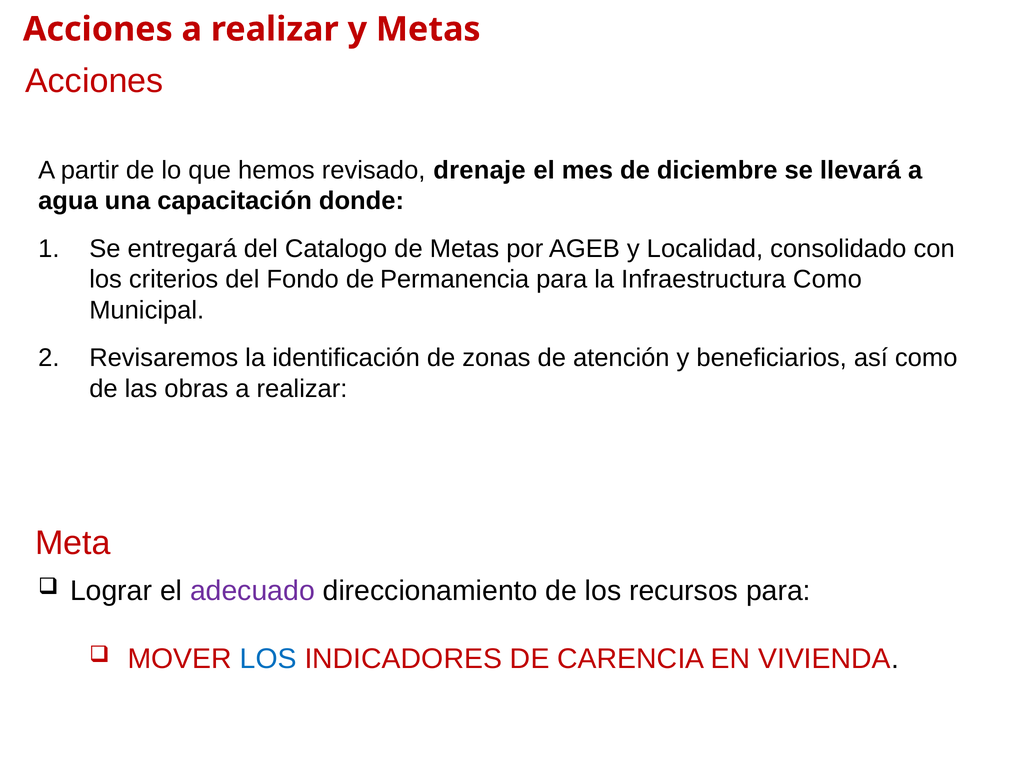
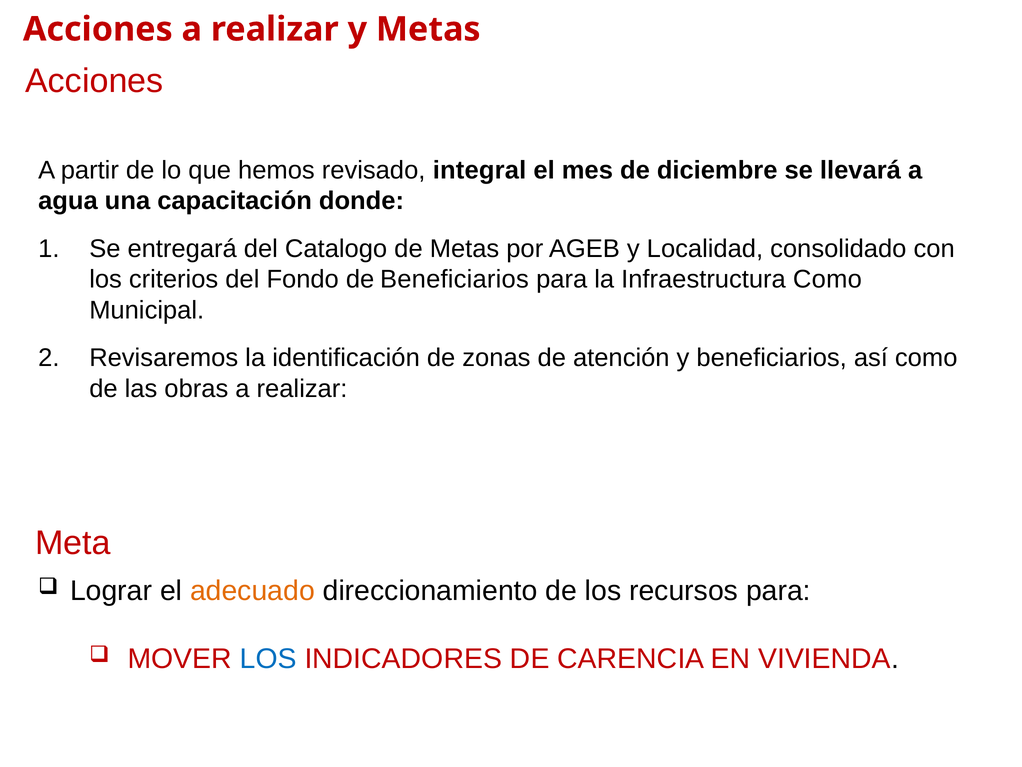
drenaje: drenaje -> integral (480, 170)
de Permanencia: Permanencia -> Beneficiarios (454, 279)
adecuado colour: purple -> orange (252, 590)
